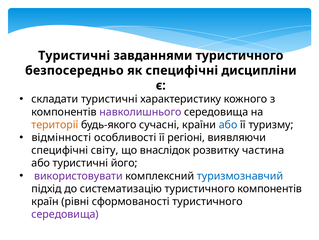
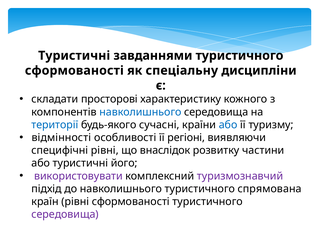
безпосередньо: безпосередньо -> сформованості (74, 70)
як специфічні: специфічні -> спеціальну (182, 70)
складати туристичні: туристичні -> просторові (109, 99)
навколишнього colour: purple -> blue (140, 112)
території colour: orange -> blue (55, 124)
специфічні світу: світу -> рівні (105, 150)
частина: частина -> частини (263, 150)
туризмознавчий colour: blue -> purple (240, 175)
до систематизацію: систематизацію -> навколишнього (121, 188)
туристичного компонентів: компонентів -> спрямована (270, 188)
